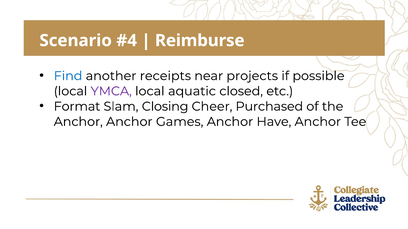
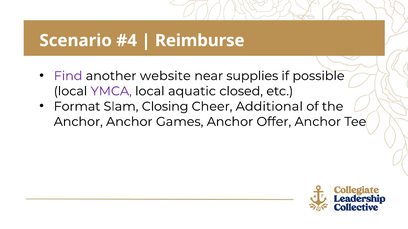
Find colour: blue -> purple (68, 76)
receipts: receipts -> website (165, 76)
projects: projects -> supplies (252, 76)
Purchased: Purchased -> Additional (269, 107)
Have: Have -> Offer (274, 122)
